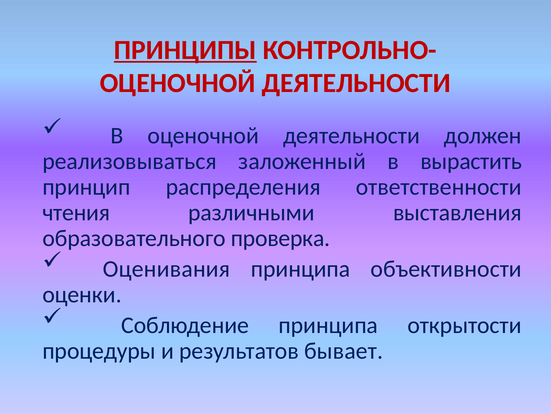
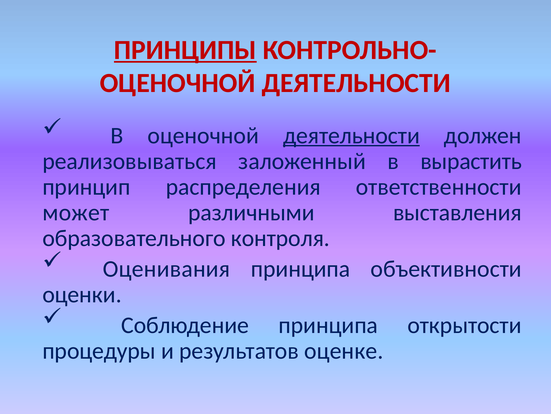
деятельности underline: none -> present (351, 135)
чтения: чтения -> может (76, 212)
проверка: проверка -> контроля (280, 238)
бывает: бывает -> оценке (344, 350)
